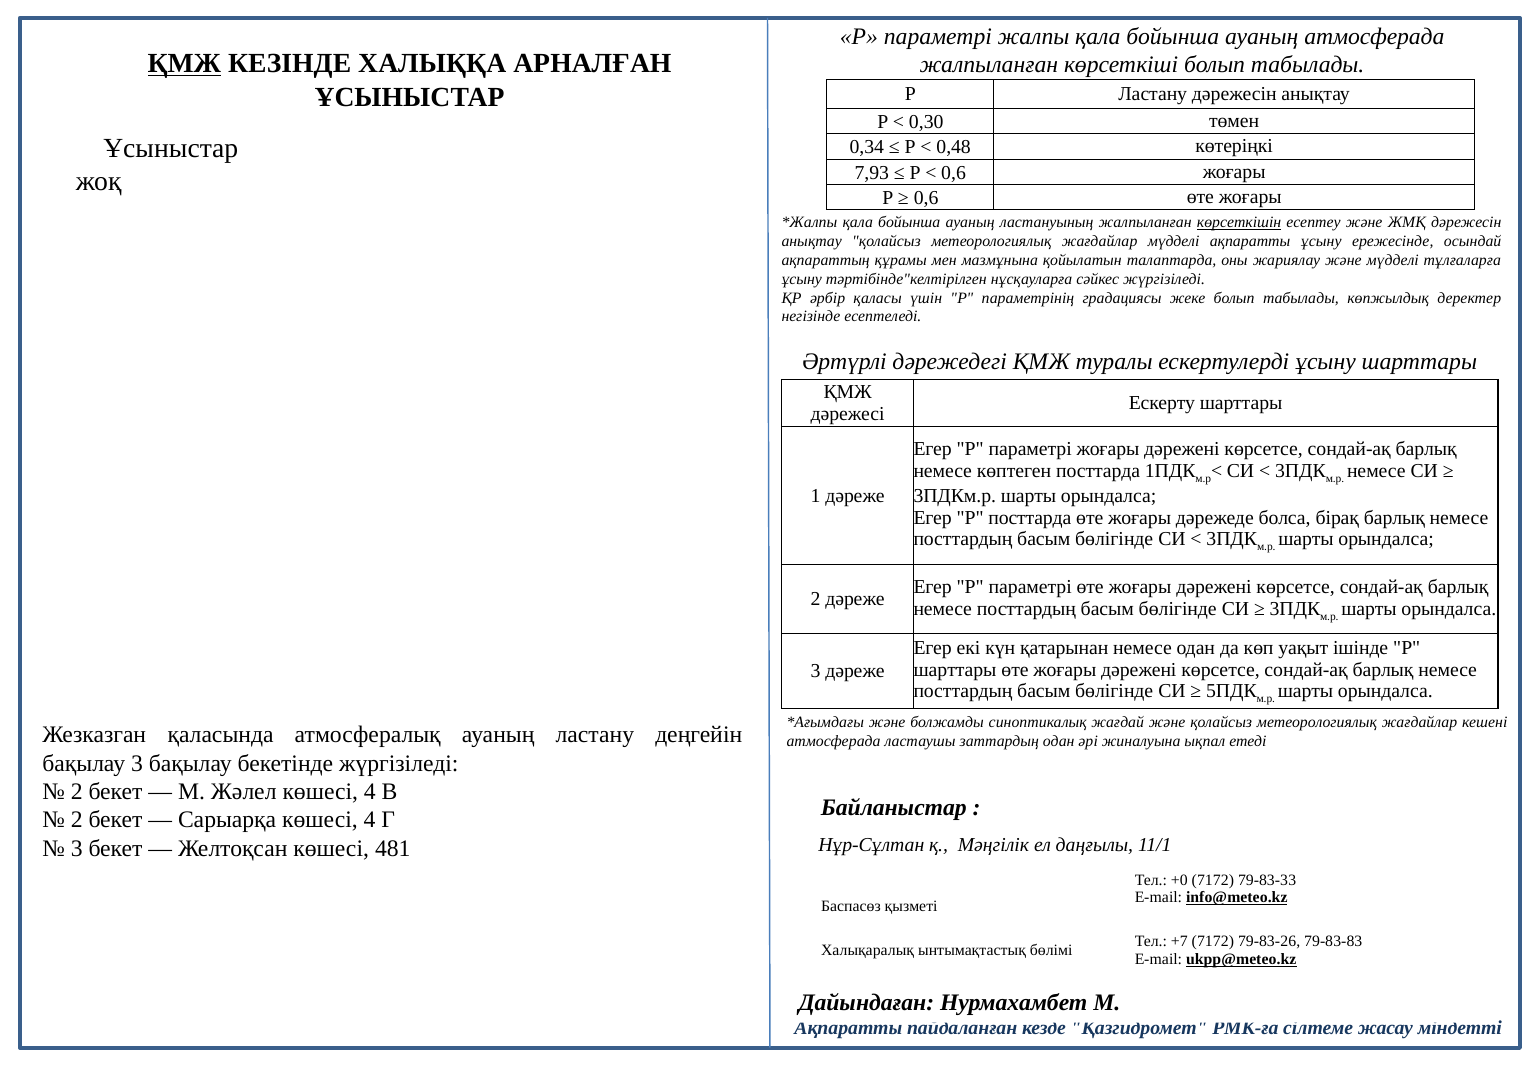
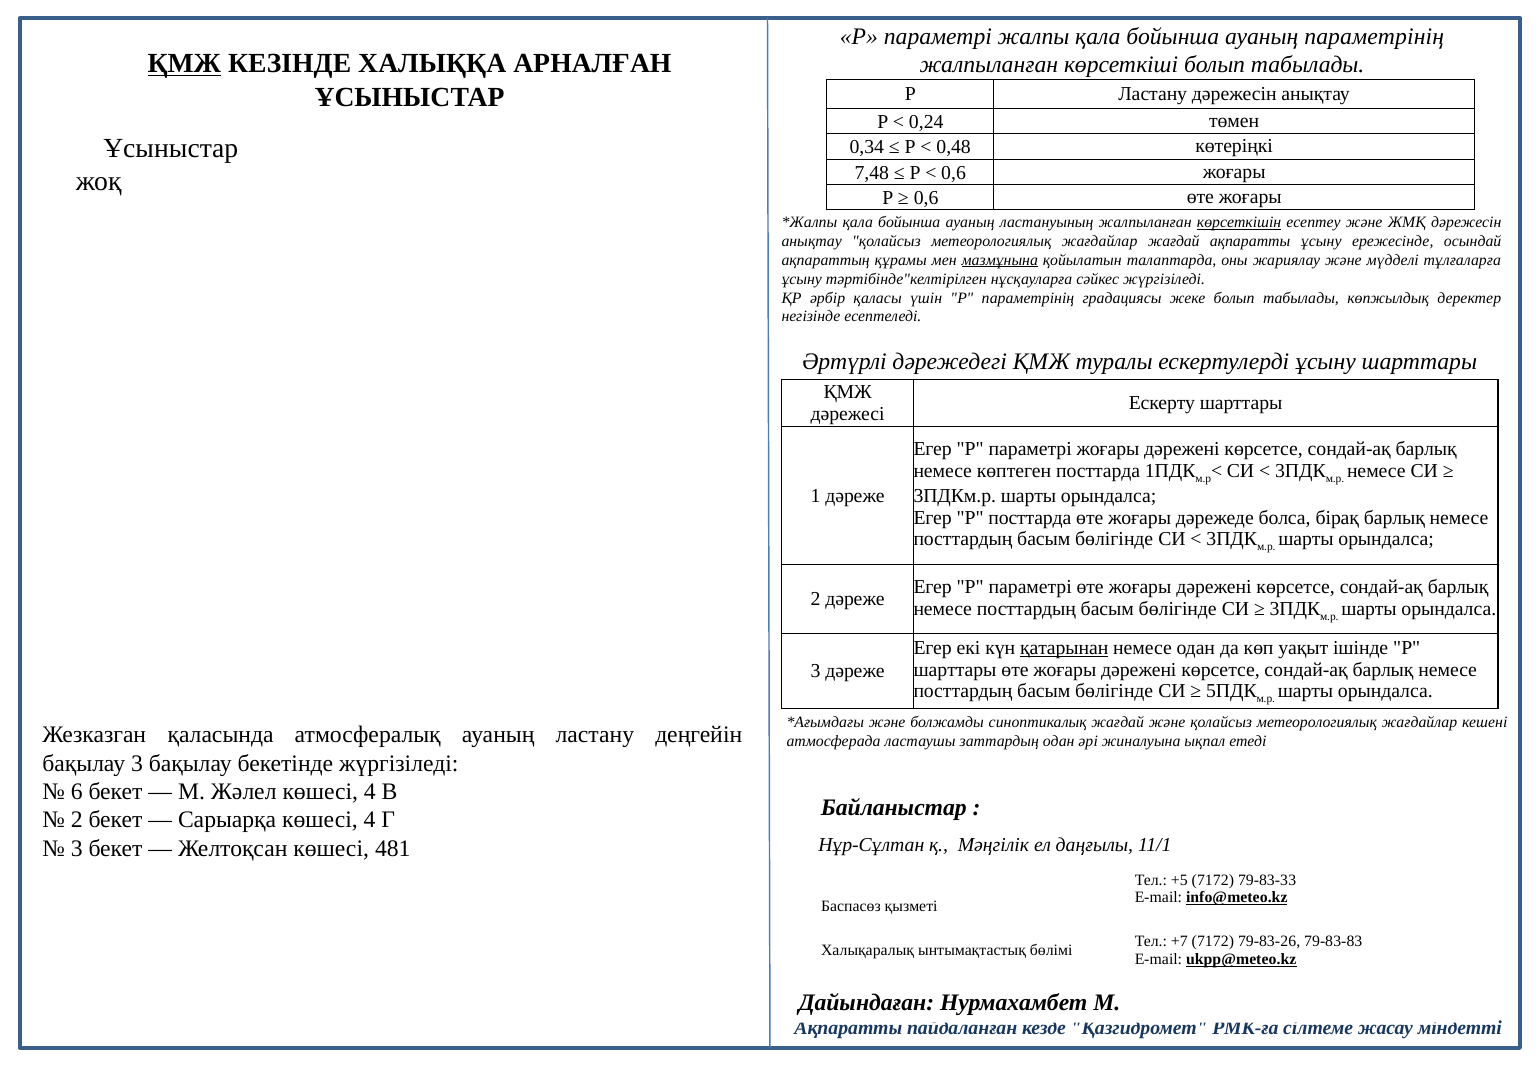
ауаның атмосферада: атмосферада -> параметрінің (1374, 37)
0,30: 0,30 -> 0,24 (926, 122)
7,93: 7,93 -> 7,48 (872, 173)
жағдайлар мүдделі: мүдделі -> жағдай (1174, 241)
мазмұнына underline: none -> present (1000, 260)
қатарынан underline: none -> present (1064, 648)
2: 2 -> 6 (77, 792)
+0: +0 -> +5 (1179, 880)
